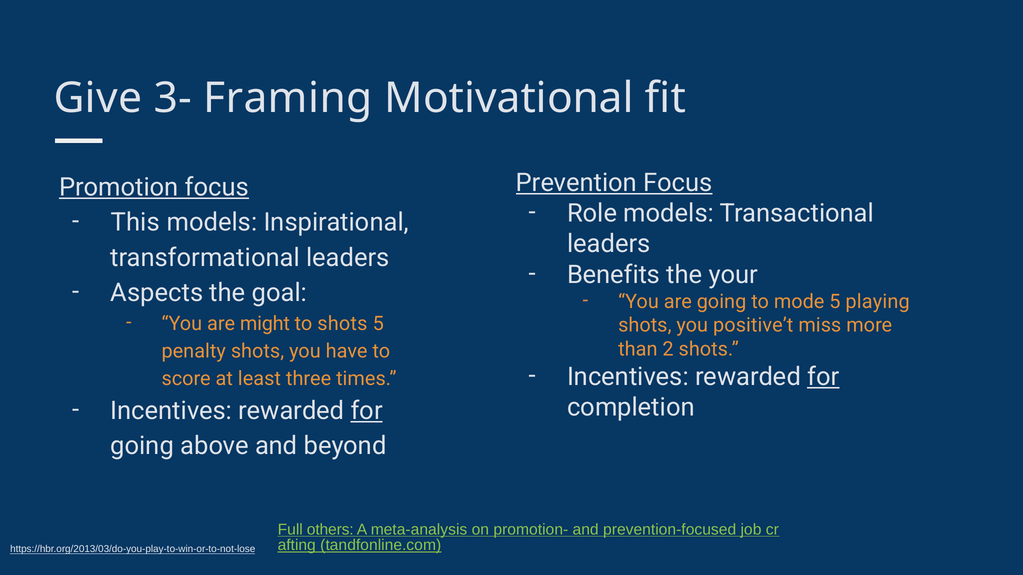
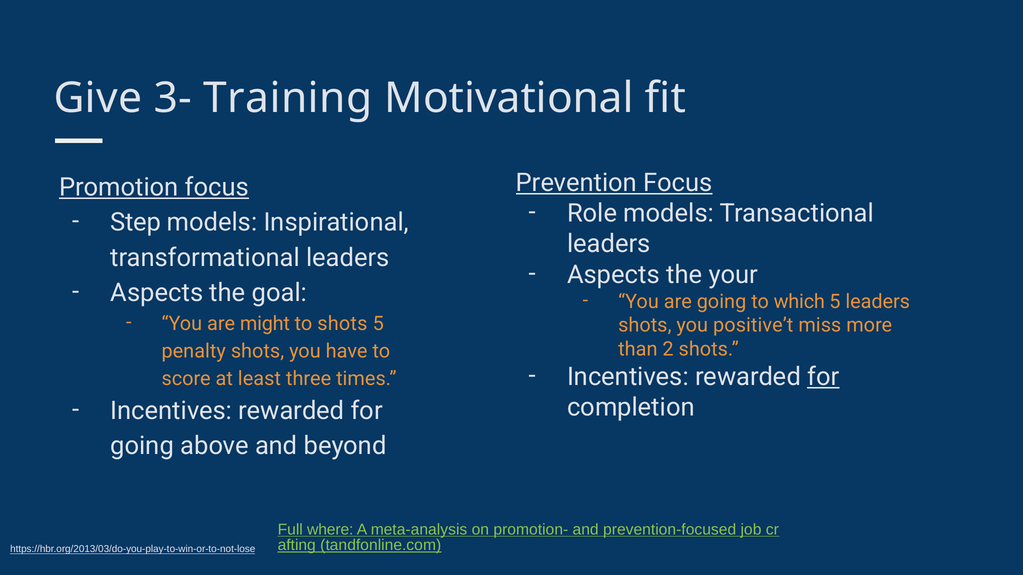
Framing: Framing -> Training (288, 99)
This: This -> Step (136, 223)
Benefits: Benefits -> Aspects (613, 275)
mode: mode -> which (799, 302)
5 playing: playing -> leaders (878, 302)
for underline: present -> none (367, 411)
others: others -> where (330, 530)
